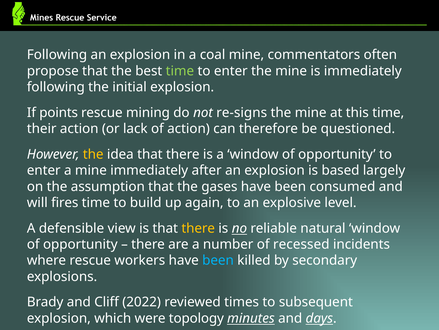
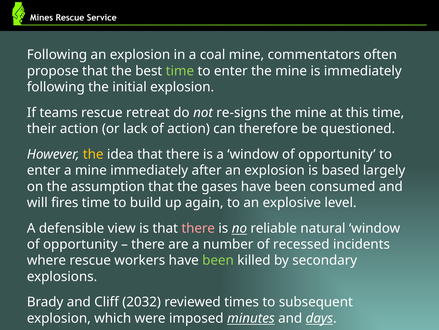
points: points -> teams (59, 112)
mining: mining -> retreat (148, 112)
there colour: yellow -> pink (198, 228)
been colour: light blue -> light green (218, 260)
2022: 2022 -> 2032 (142, 301)
topology: topology -> imposed (196, 318)
